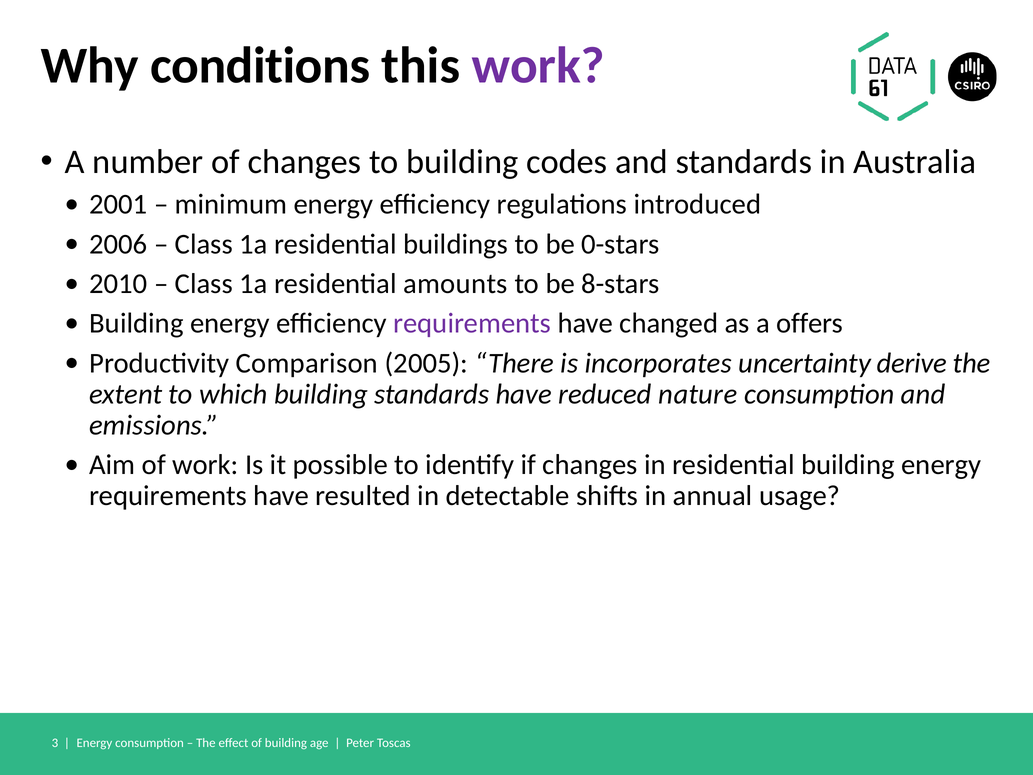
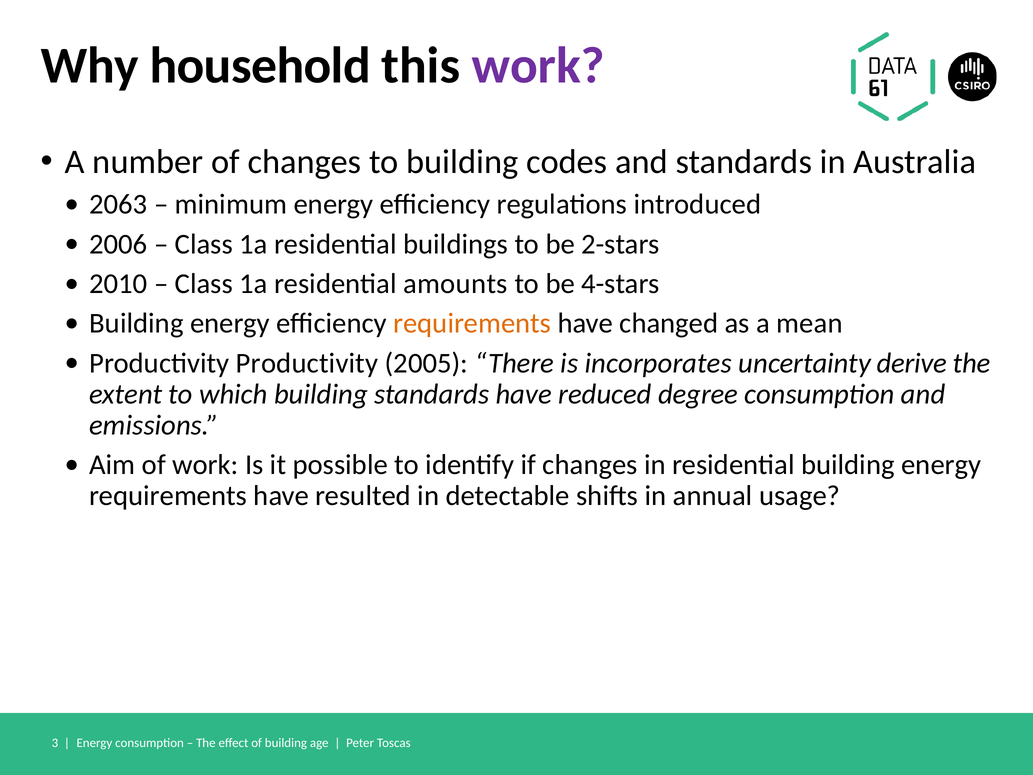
conditions: conditions -> household (260, 66)
2001: 2001 -> 2063 (118, 204)
0-stars: 0-stars -> 2-stars (621, 244)
8-stars: 8-stars -> 4-stars (621, 284)
requirements colour: purple -> orange (472, 323)
offers: offers -> mean (810, 323)
Productivity Comparison: Comparison -> Productivity (307, 363)
nature: nature -> degree (698, 394)
